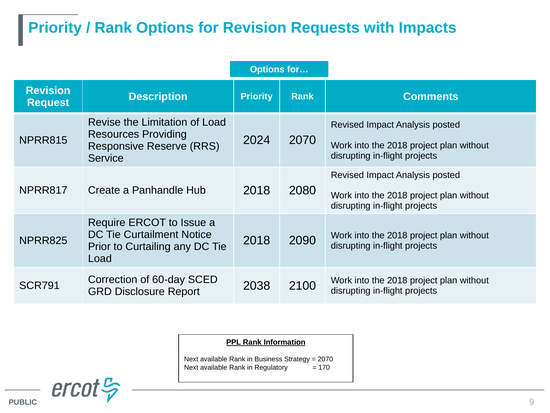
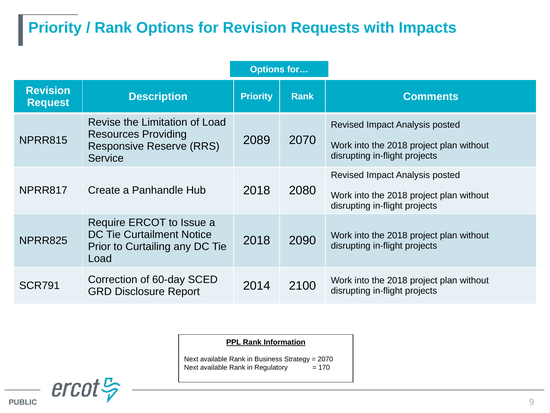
2024: 2024 -> 2089 (257, 140)
2038: 2038 -> 2014 (257, 285)
